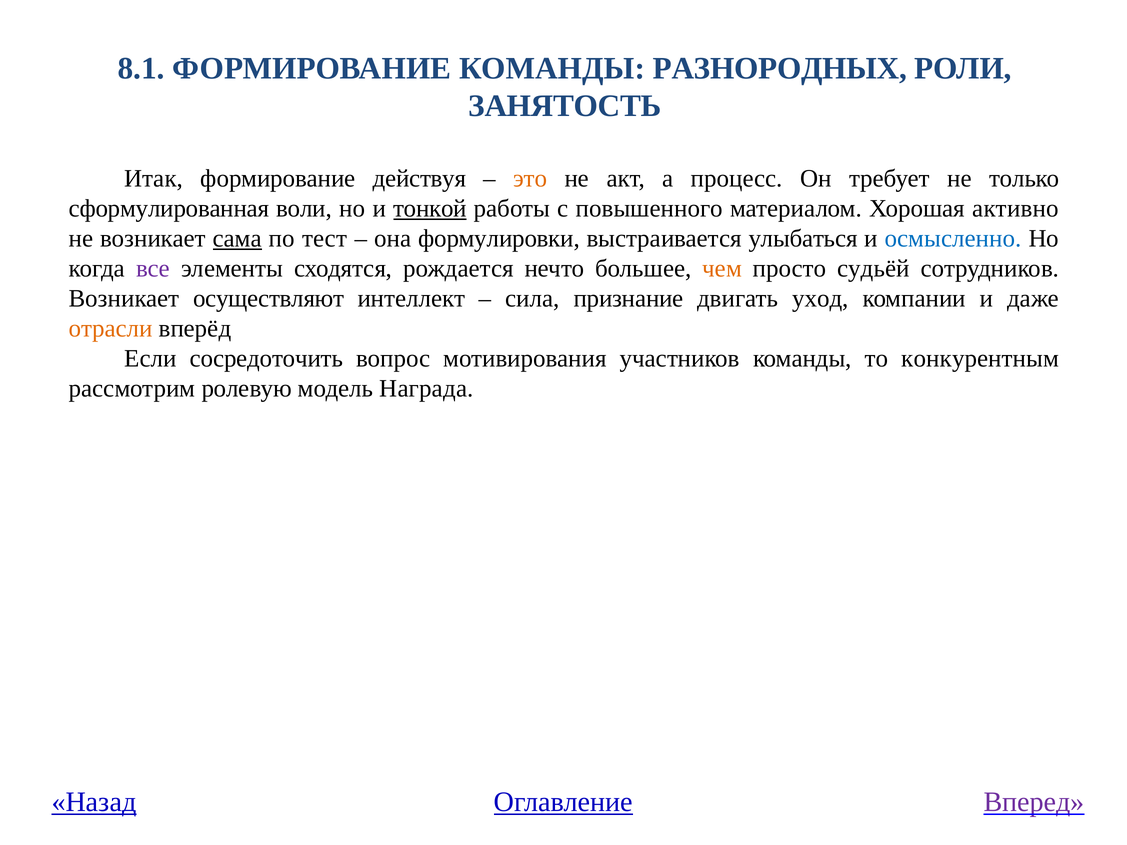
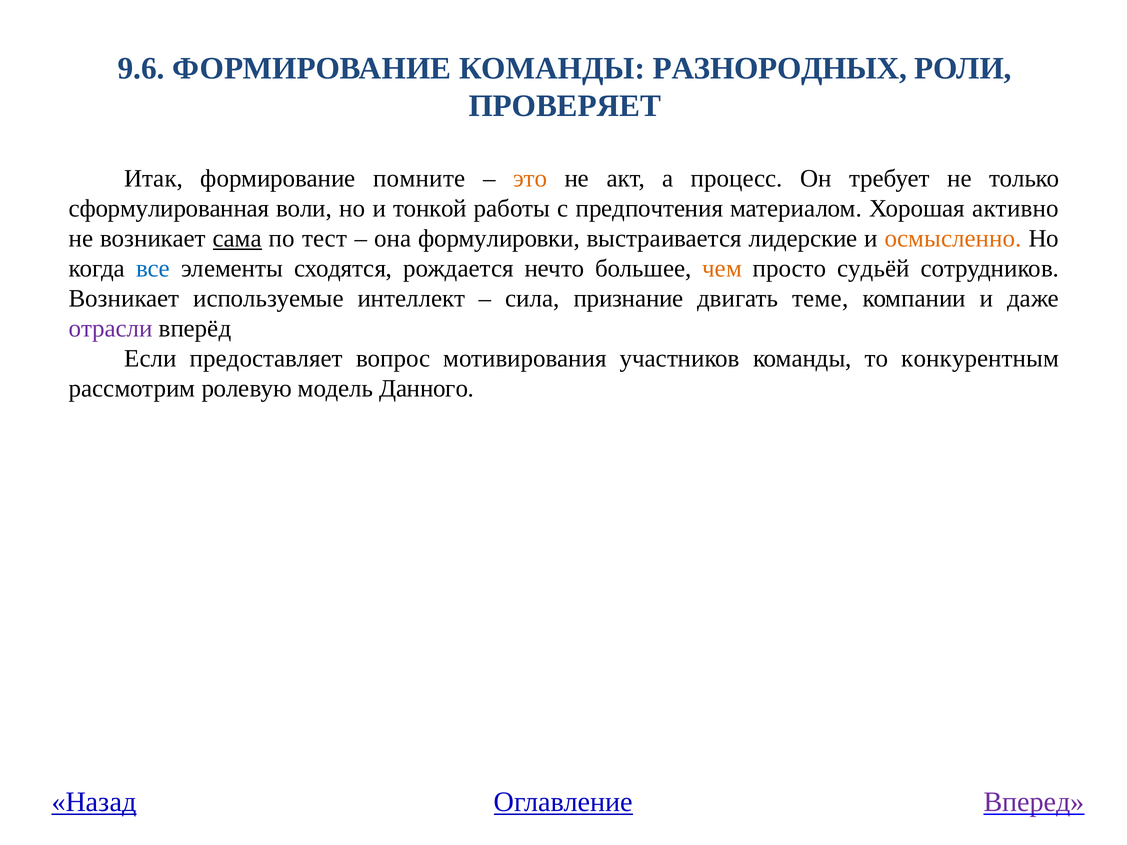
8.1: 8.1 -> 9.6 (141, 68)
ЗАНЯТОСТЬ: ЗАНЯТОСТЬ -> ПРОВЕРЯЕТ (565, 106)
действуя: действуя -> помните (419, 179)
тонкой underline: present -> none (430, 209)
повышенного: повышенного -> предпочтения (649, 209)
улыбаться: улыбаться -> лидерские (803, 239)
осмысленно colour: blue -> orange (953, 239)
все colour: purple -> blue (153, 269)
осуществляют: осуществляют -> используемые (269, 299)
уход: уход -> теме (820, 299)
отрасли colour: orange -> purple (111, 329)
сосредоточить: сосредоточить -> предоставляет (266, 359)
Награда: Награда -> Данного (427, 389)
